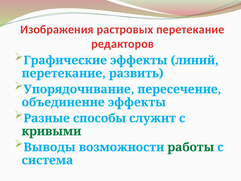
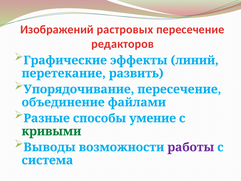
Изображения: Изображения -> Изображений (57, 29)
растровых перетекание: перетекание -> пересечение (190, 29)
объединение эффекты: эффекты -> файлами (137, 102)
служит: служит -> умение (153, 118)
работы colour: green -> purple (191, 147)
